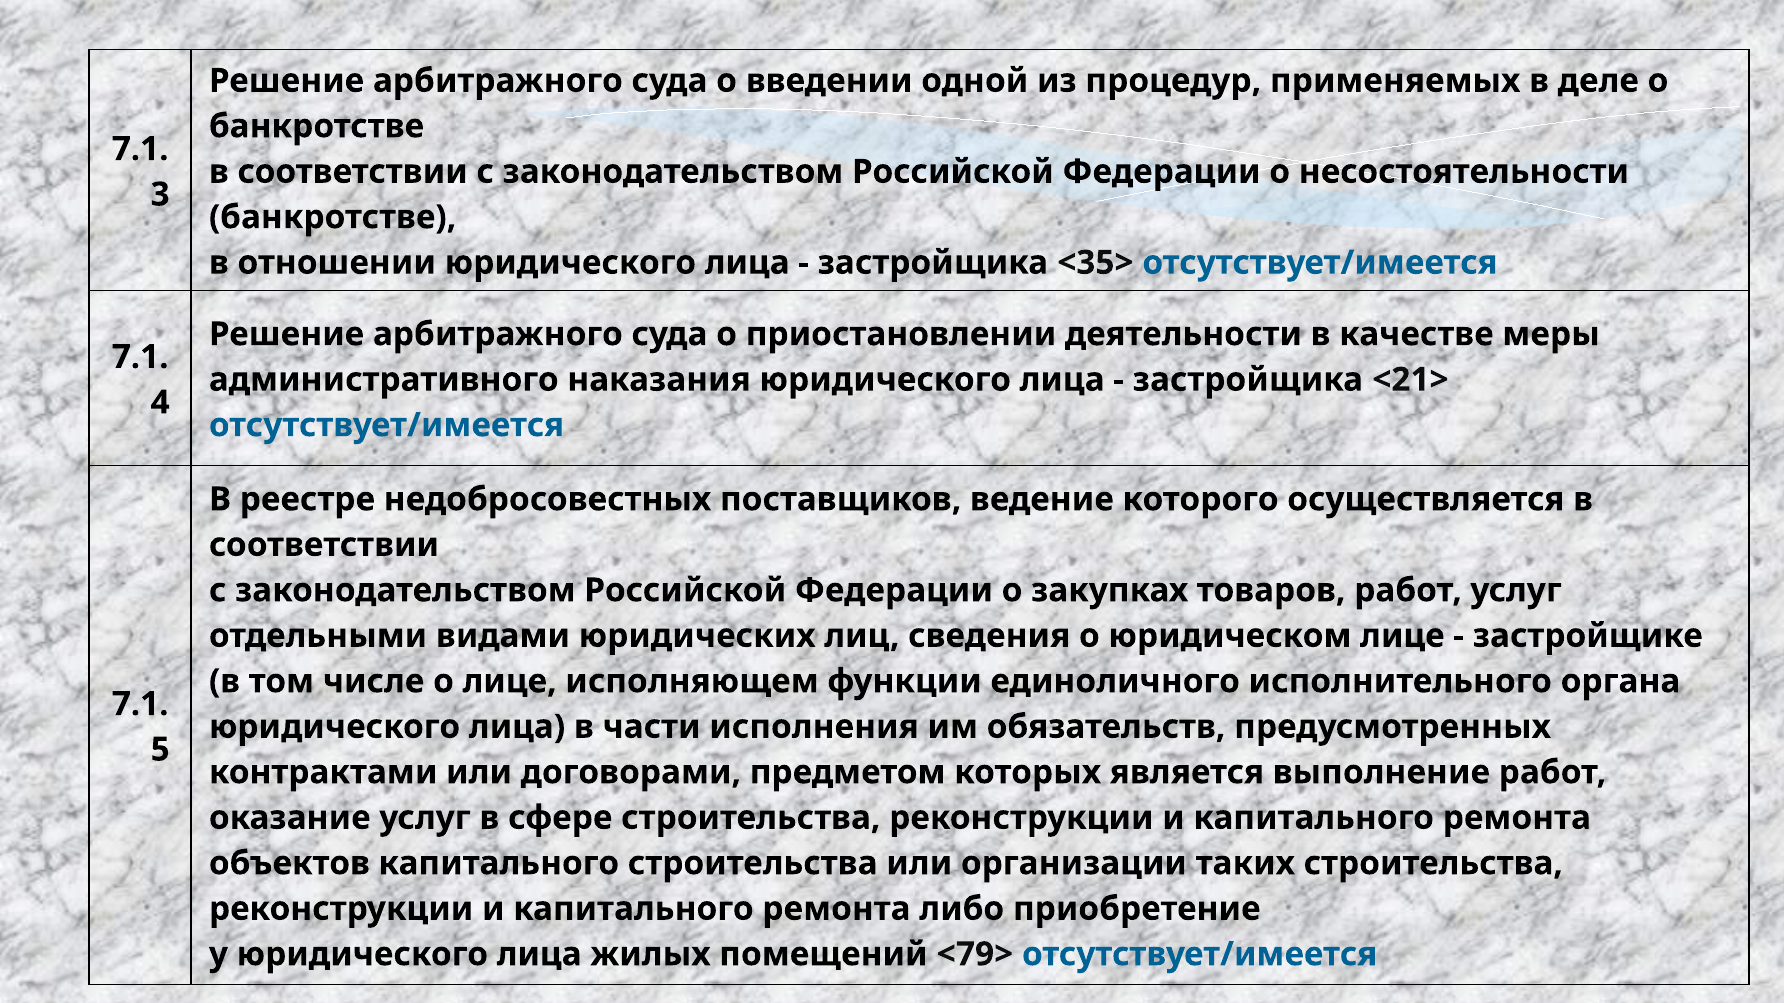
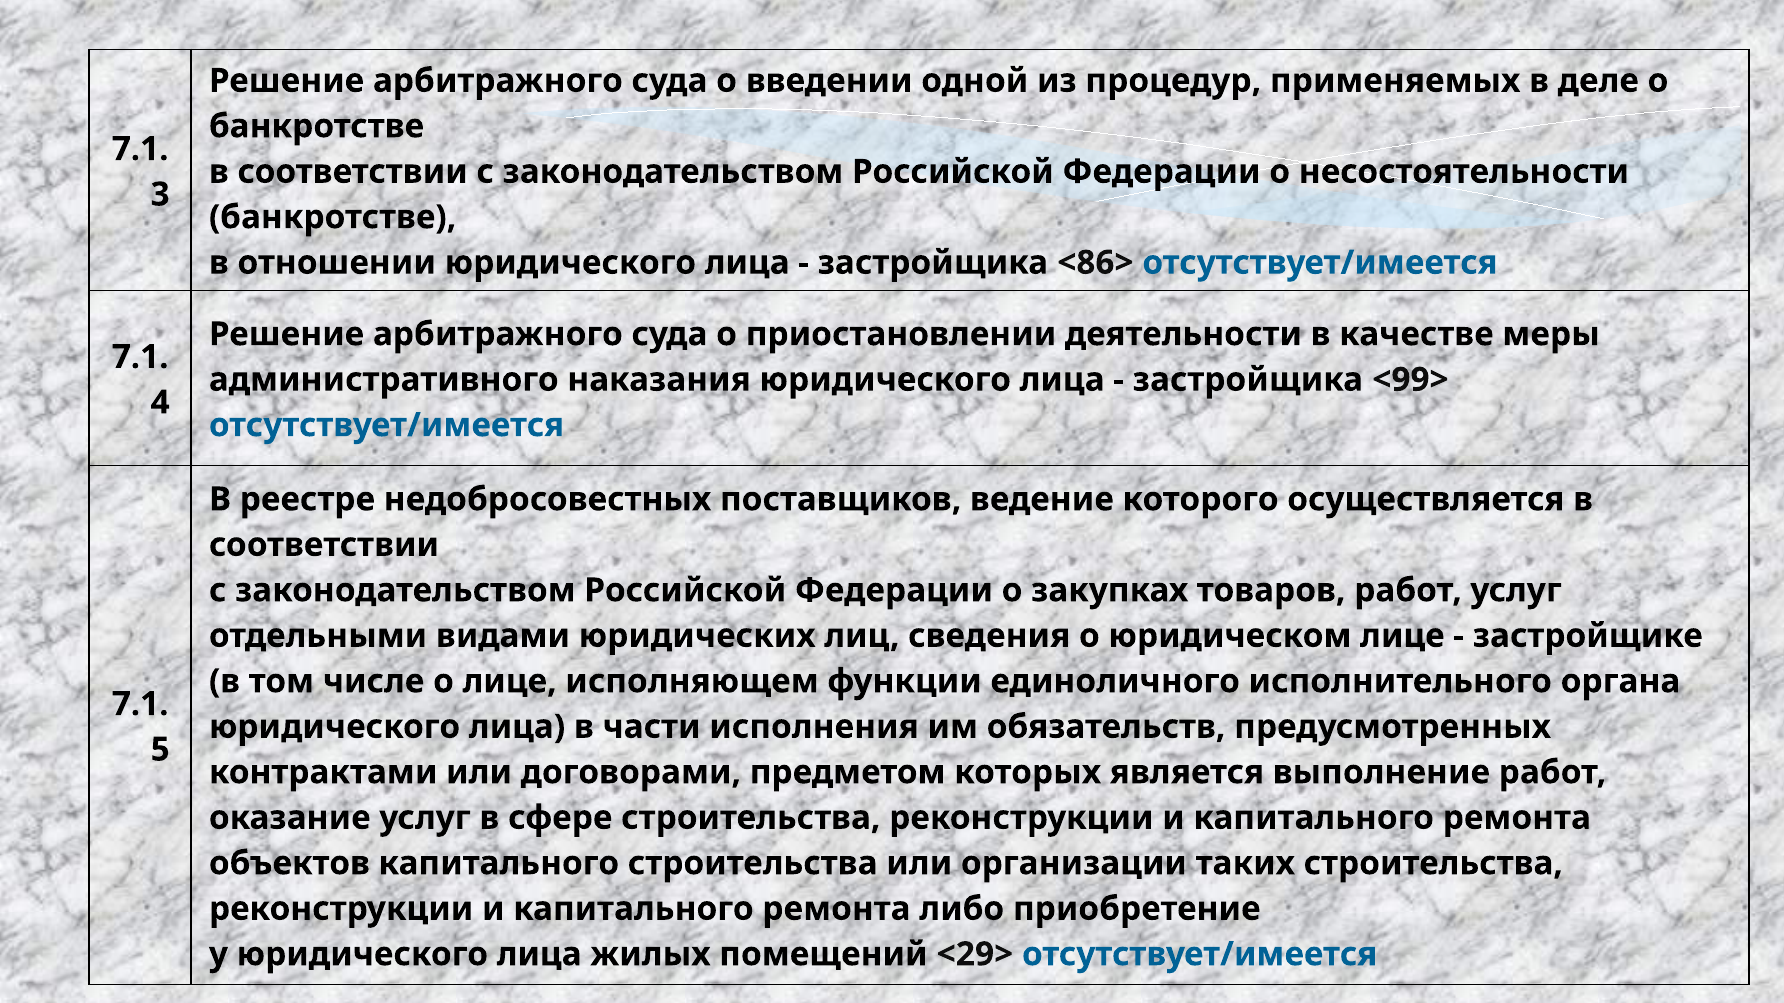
<35>: <35> -> <86> (1095, 263)
<21>: <21> -> <99> (1410, 380)
<79>: <79> -> <29> (975, 955)
